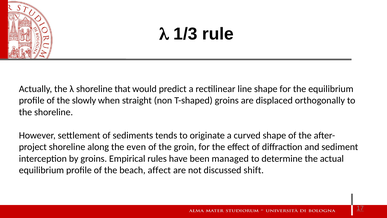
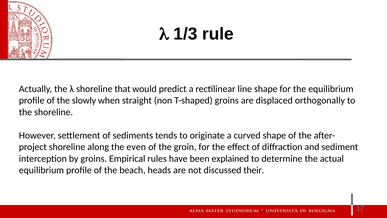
managed: managed -> explained (230, 158)
affect: affect -> heads (159, 170)
shift: shift -> their (254, 170)
